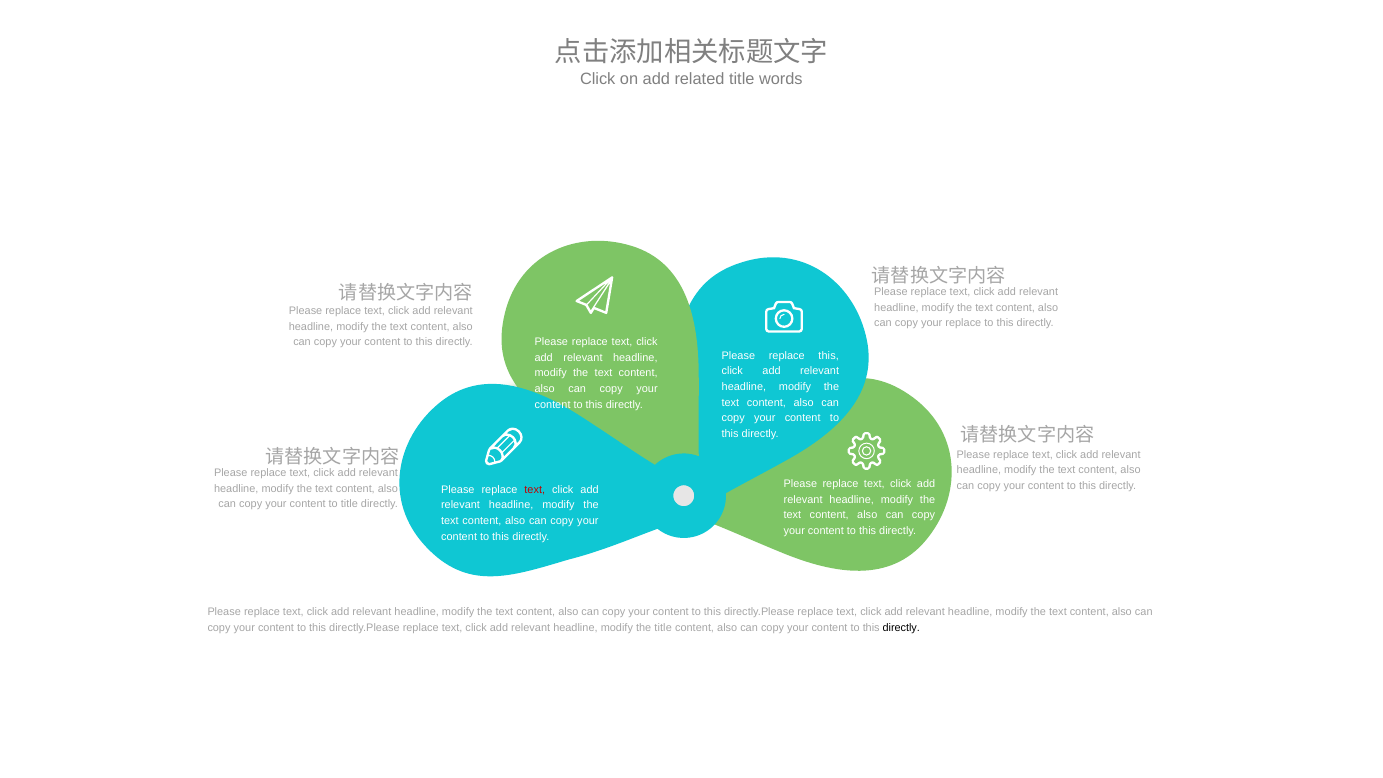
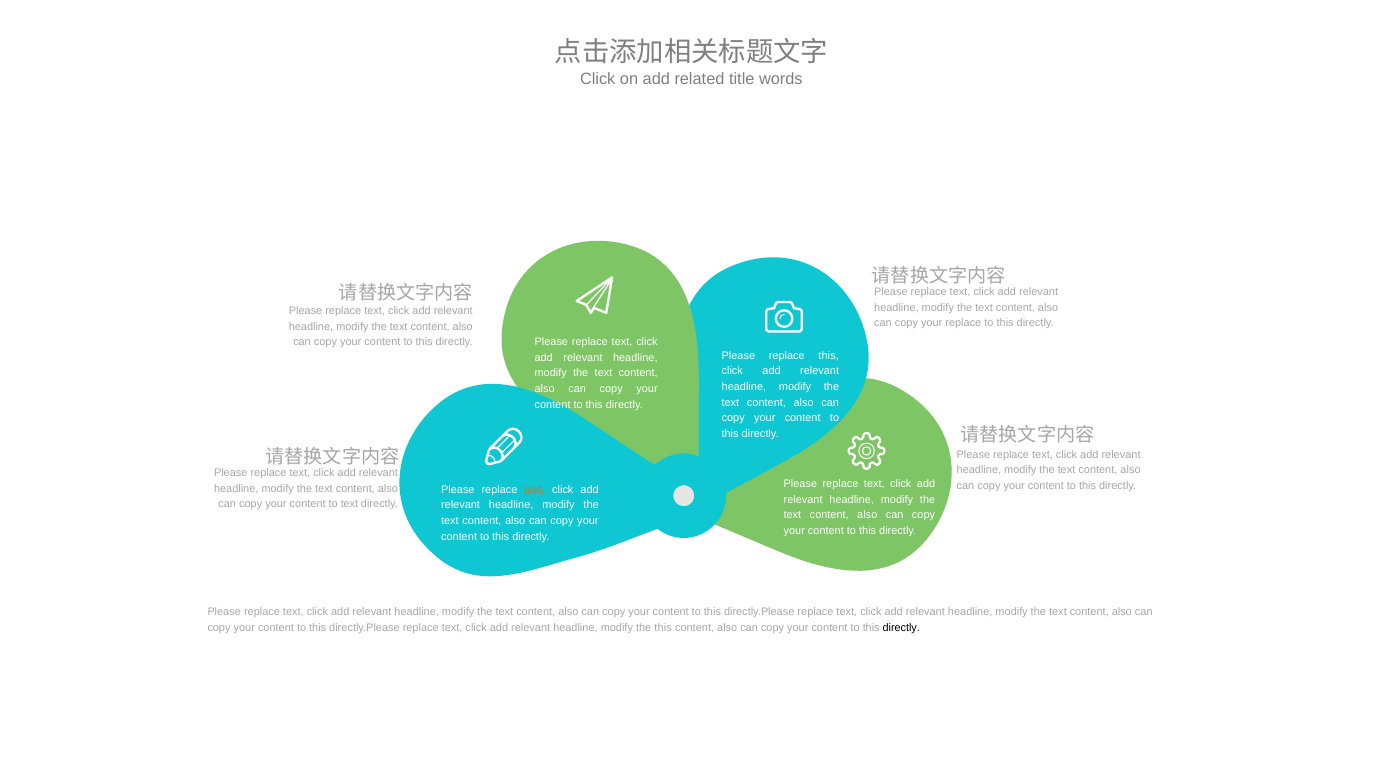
text colour: red -> orange (535, 490)
to title: title -> text (349, 504)
the title: title -> this (663, 628)
